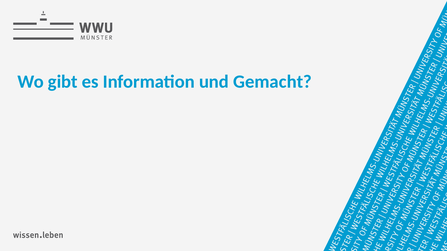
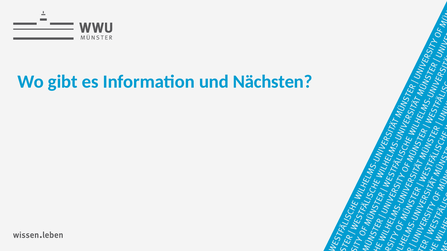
Gemacht: Gemacht -> Nächsten (273, 82)
